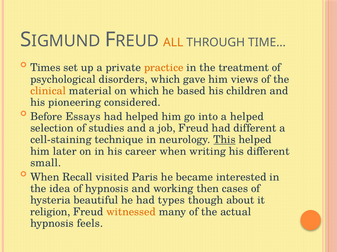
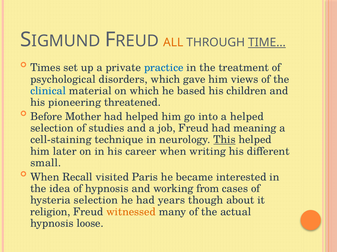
TIME… underline: none -> present (267, 43)
practice colour: orange -> blue (164, 68)
clinical colour: orange -> blue (48, 91)
considered: considered -> threatened (132, 103)
Essays: Essays -> Mother (83, 117)
had different: different -> meaning (255, 128)
then: then -> from (208, 189)
hysteria beautiful: beautiful -> selection (96, 201)
types: types -> years (171, 201)
feels: feels -> loose (90, 224)
